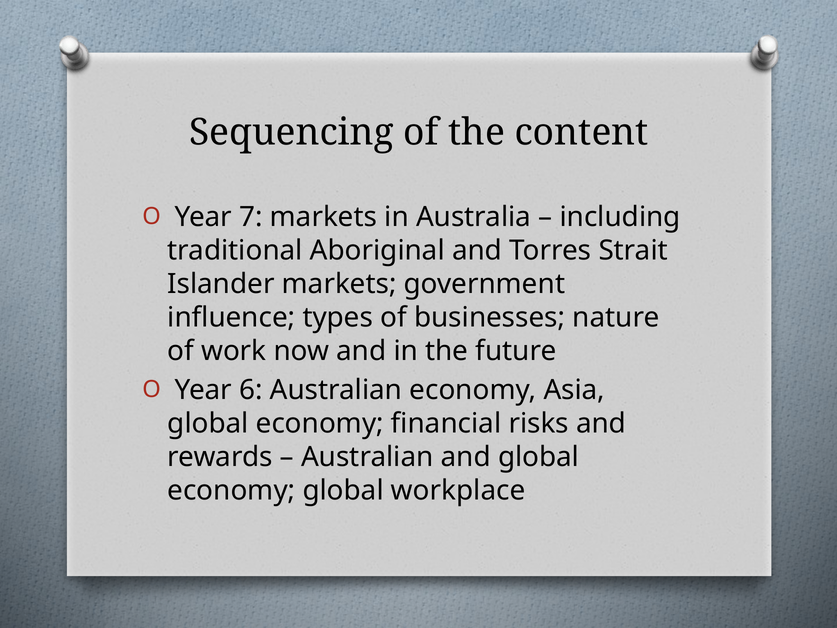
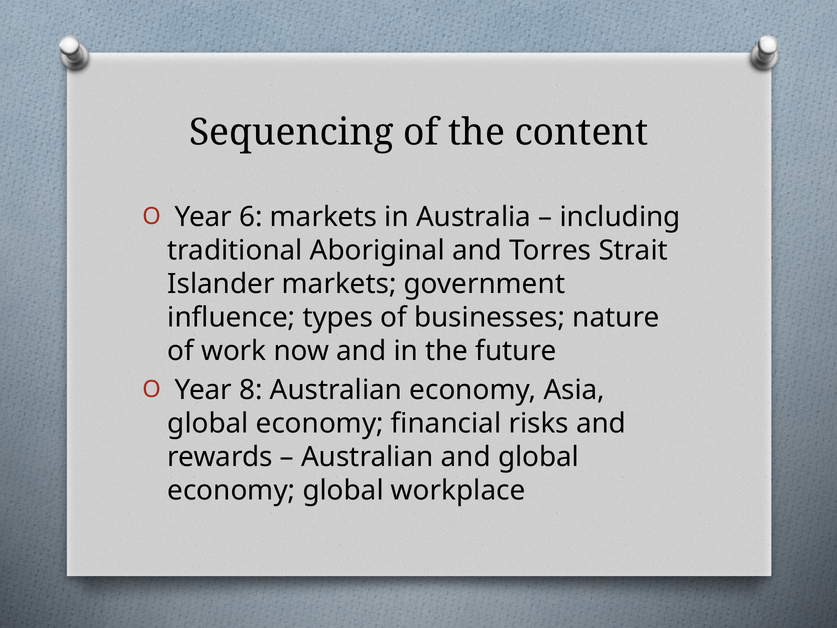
7: 7 -> 6 (251, 217)
6: 6 -> 8 (251, 390)
